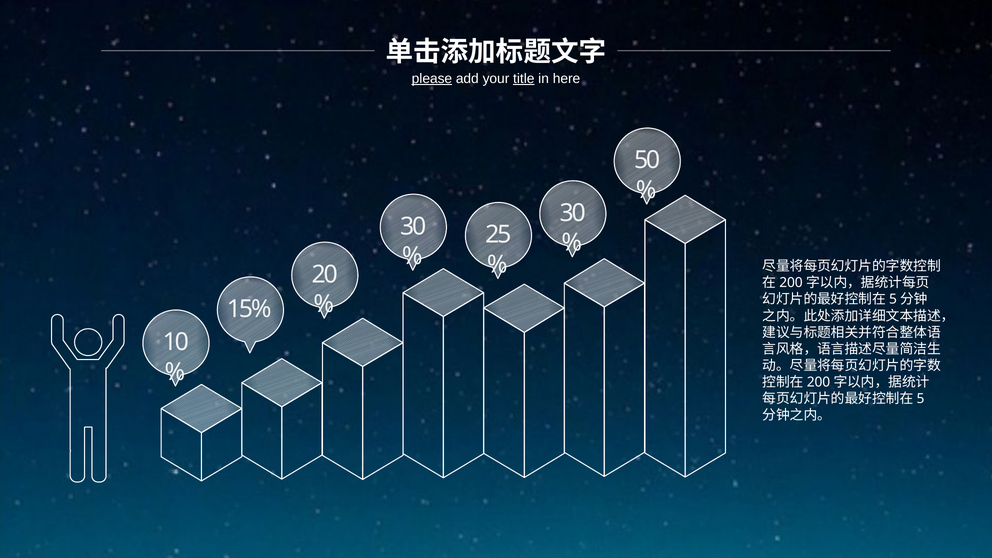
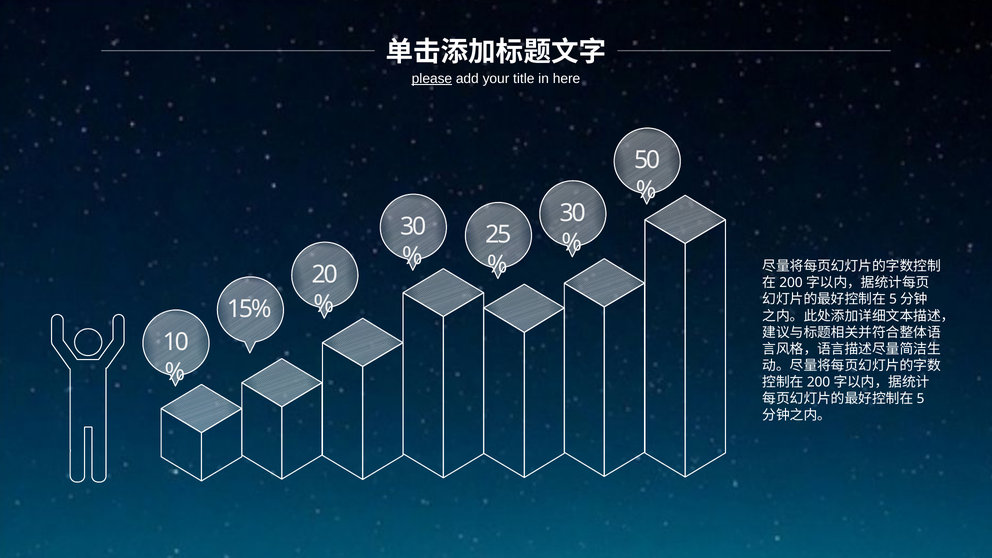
title underline: present -> none (524, 79)
